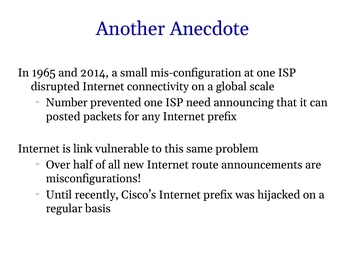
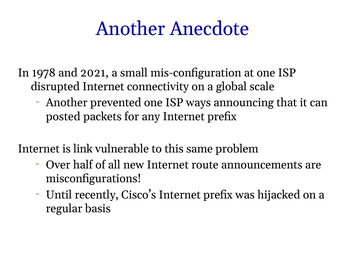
1965: 1965 -> 1978 (44, 73)
2014: 2014 -> 2021 (94, 73)
Number: Number -> Another (67, 103)
need: need -> ways (198, 103)
